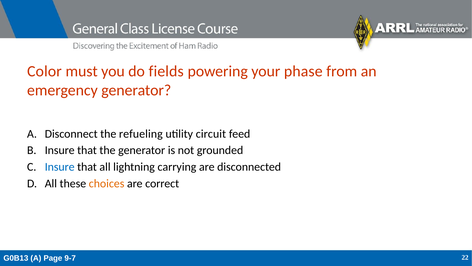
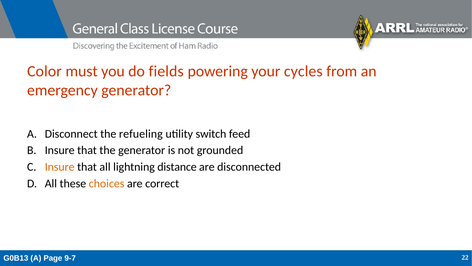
phase: phase -> cycles (303, 71)
circuit: circuit -> switch (211, 134)
Insure colour: blue -> orange (60, 167)
carrying: carrying -> distance (177, 167)
